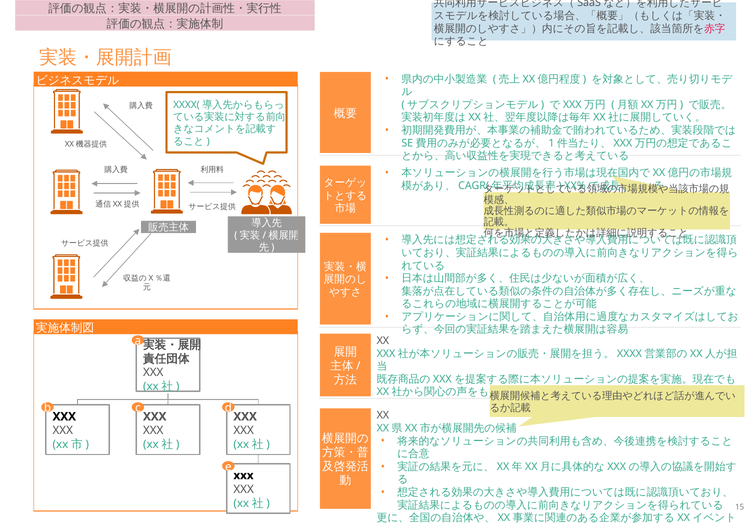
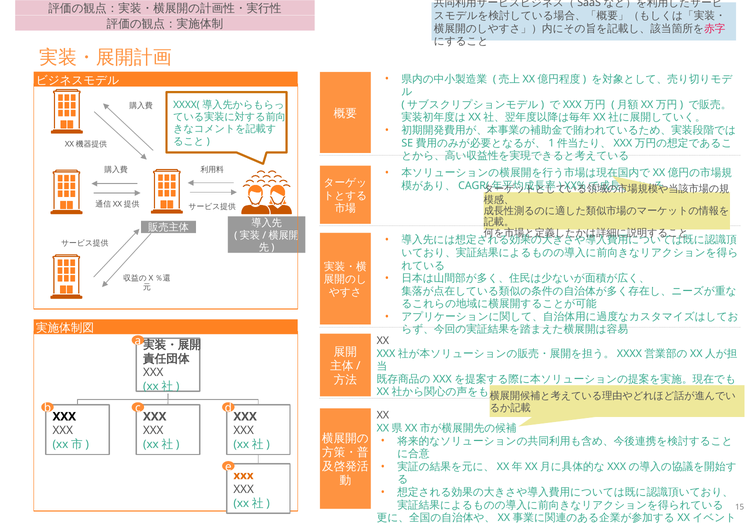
xxx colour: black -> orange (243, 476)
